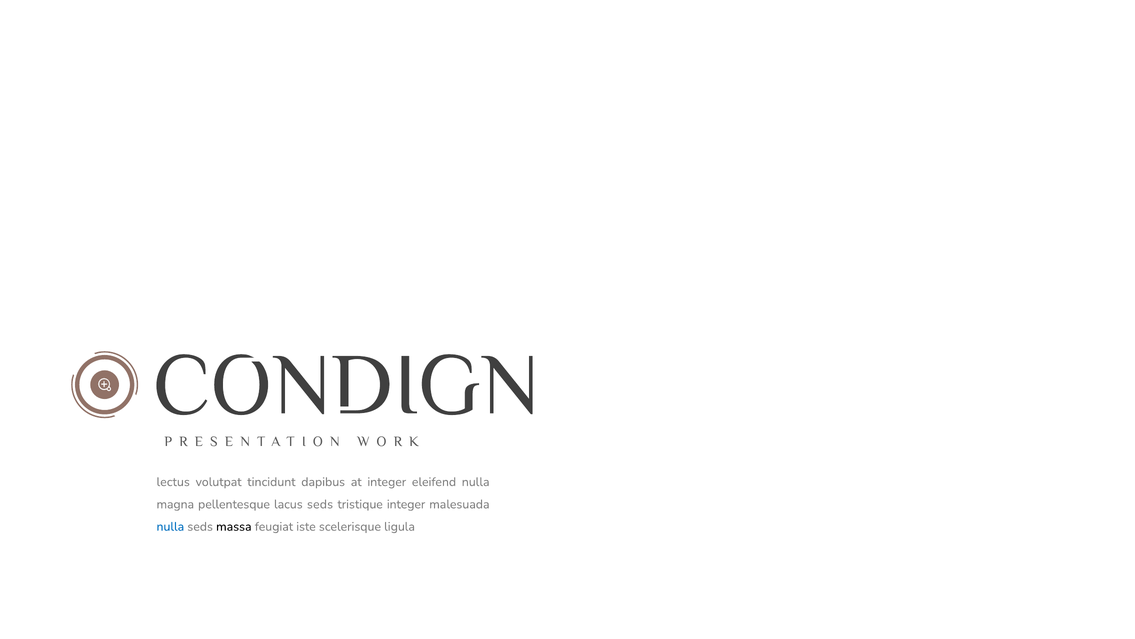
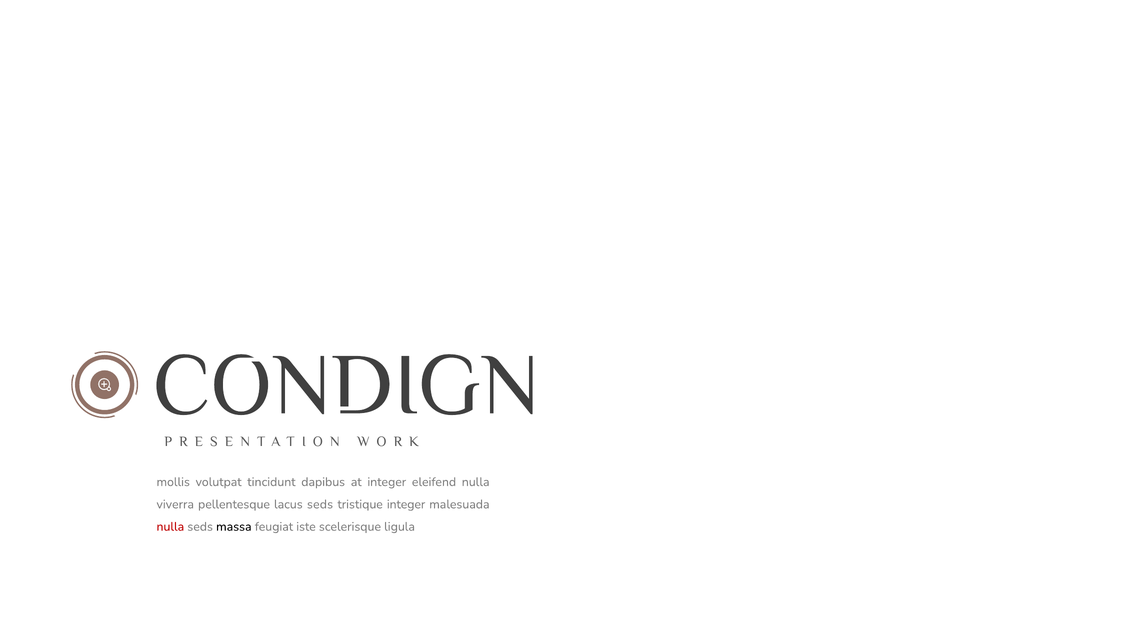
lectus: lectus -> mollis (173, 481)
magna: magna -> viverra (175, 504)
nulla colour: blue -> red (170, 526)
